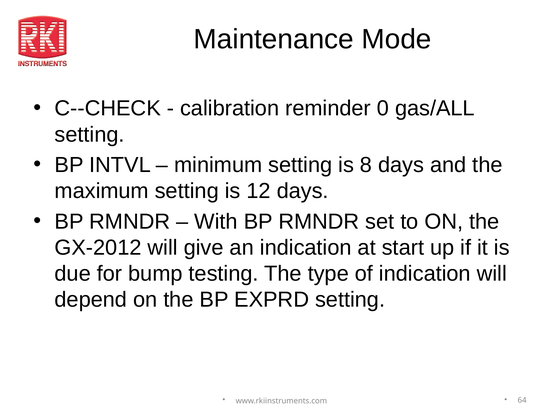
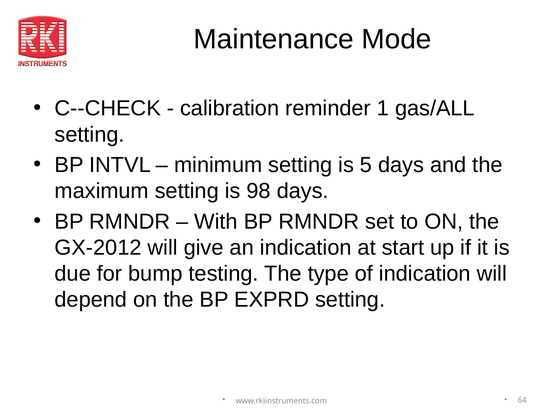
0: 0 -> 1 (383, 108)
8: 8 -> 5 (366, 165)
12: 12 -> 98 (259, 191)
